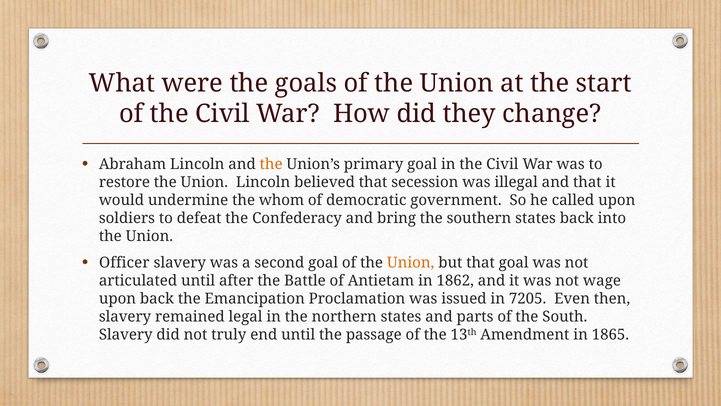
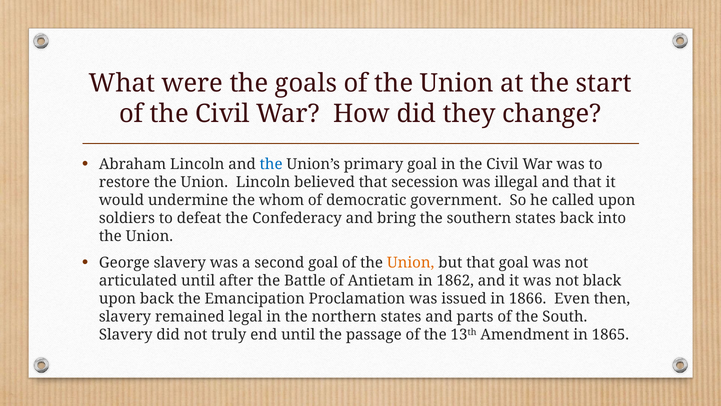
the colour: orange -> blue (271, 164)
Officer: Officer -> George (124, 262)
wage: wage -> black (602, 280)
7205: 7205 -> 1866 (528, 298)
